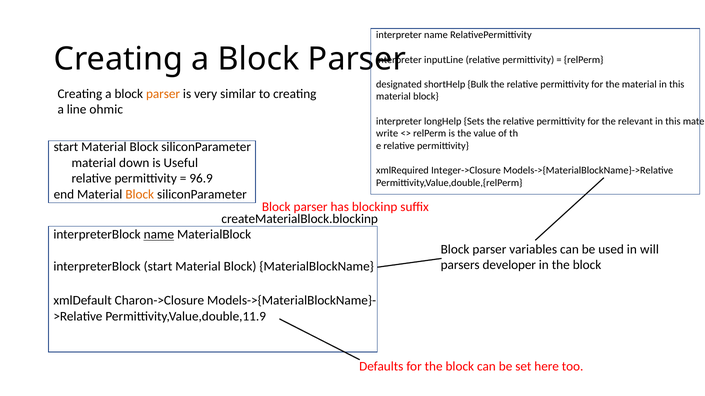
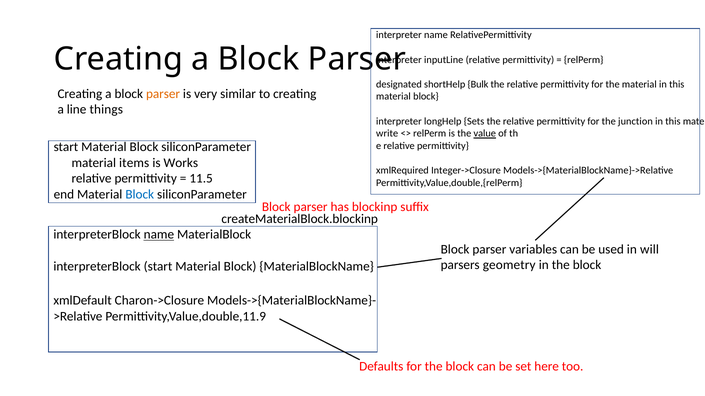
ohmic: ohmic -> things (106, 110)
relevant: relevant -> junction (635, 121)
value underline: none -> present (485, 134)
down: down -> items (134, 163)
Useful: Useful -> Works (181, 163)
96.9: 96.9 -> 11.5 (201, 179)
Block colour: orange -> blue (140, 195)
developer: developer -> geometry (509, 265)
